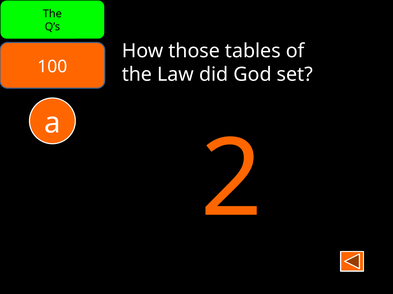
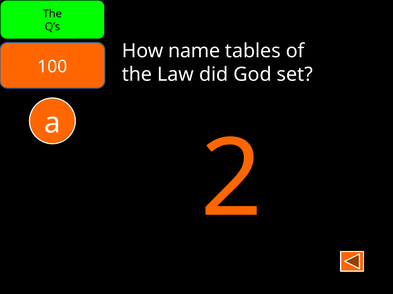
those: those -> name (194, 51)
